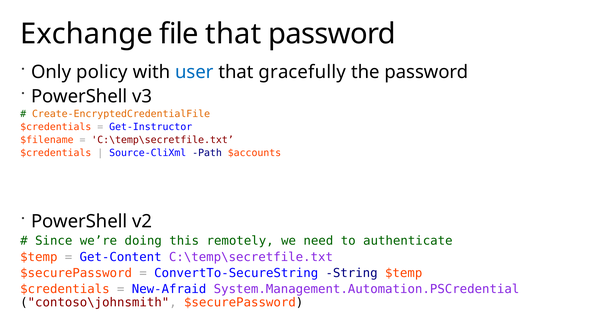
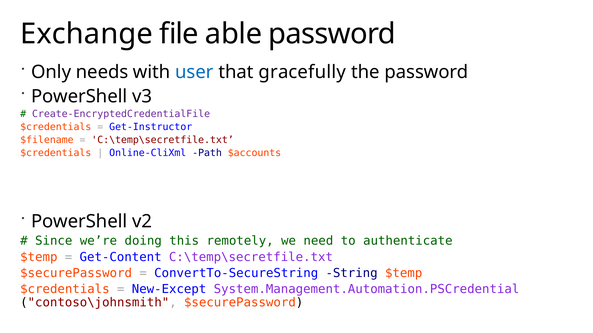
file that: that -> able (234, 34)
policy: policy -> needs (102, 72)
Create-EncryptedCredentialFile colour: orange -> purple (121, 114)
Source-CliXml: Source-CliXml -> Online-CliXml (148, 153)
New-Afraid: New-Afraid -> New-Except (169, 290)
